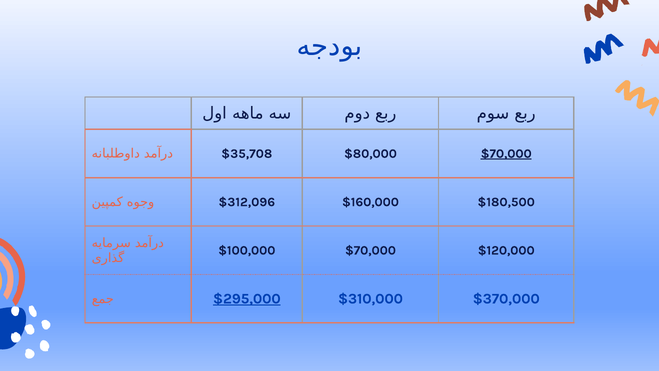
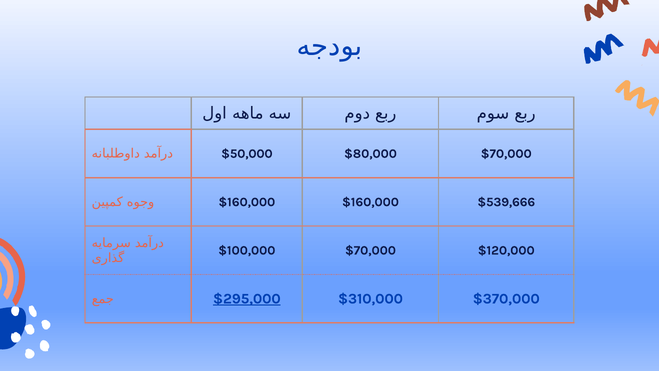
$35,708: $35,708 -> $50,000 (247, 153)
$70,000 underline: present -> none (506, 153)
$312,096: $312,096 -> $160,000 (247, 202)
$180,500: $180,500 -> $539,666 (506, 202)
